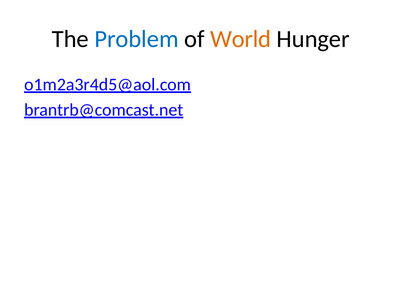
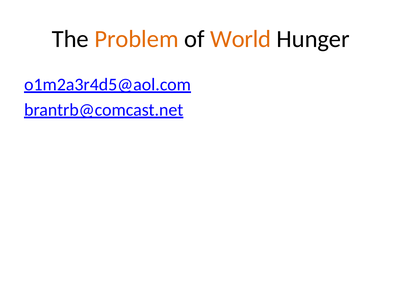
Problem colour: blue -> orange (137, 39)
